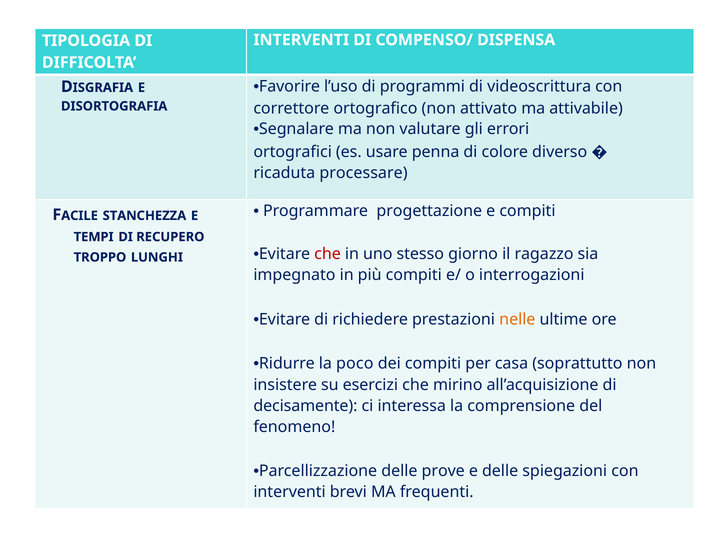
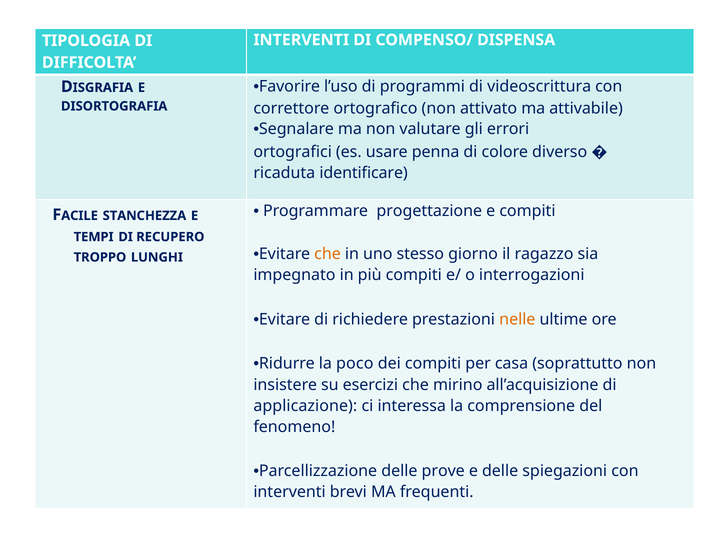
processare: processare -> identificare (364, 173)
che colour: red -> orange (328, 254)
decisamente: decisamente -> applicazione (305, 405)
